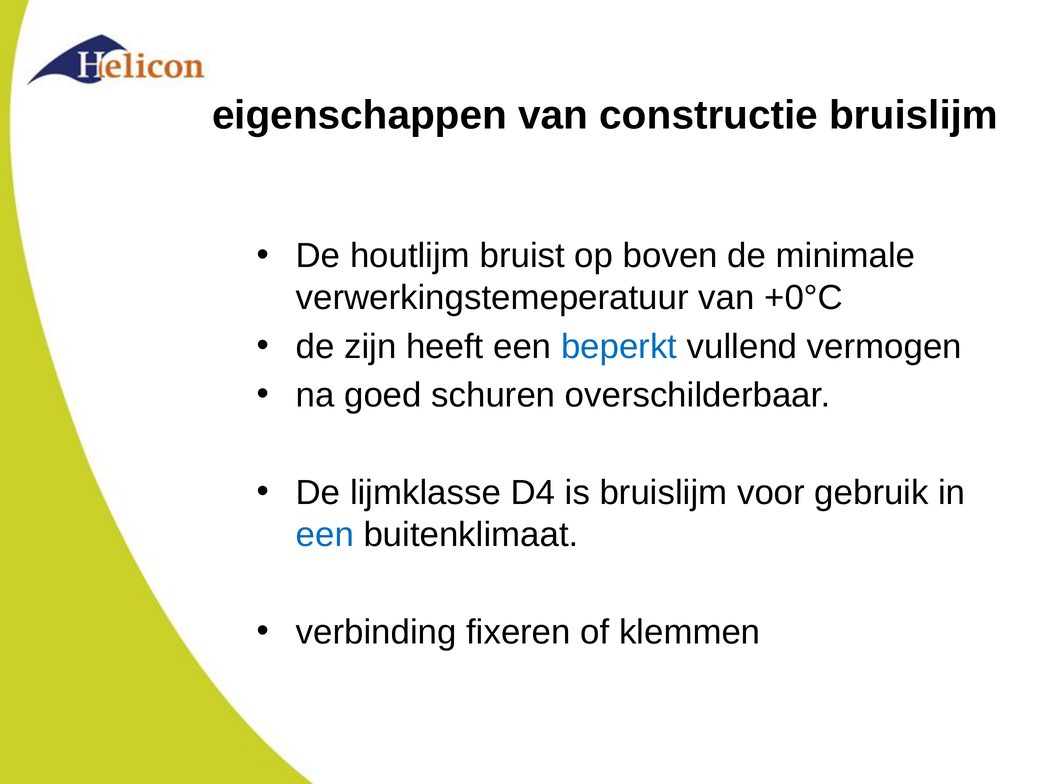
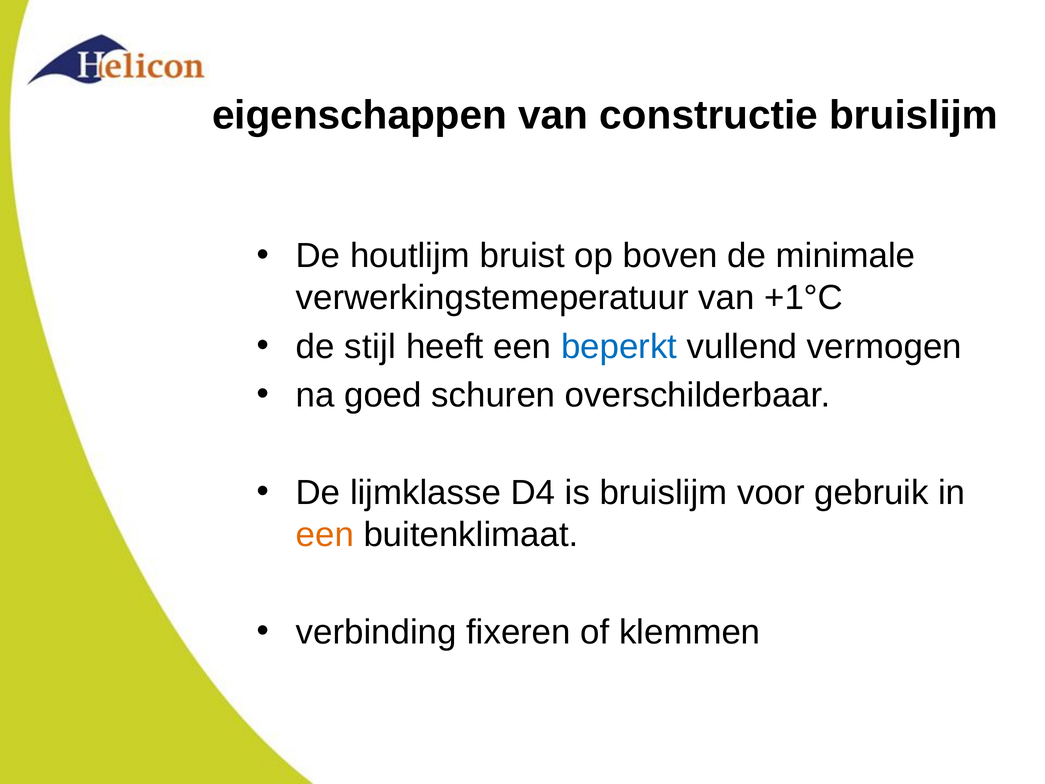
+0°C: +0°C -> +1°C (804, 298)
zijn: zijn -> stijl (370, 346)
een colour: blue -> orange (325, 534)
